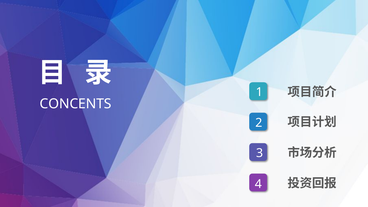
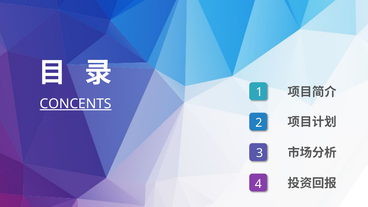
CONCENTS underline: none -> present (76, 104)
